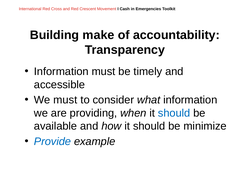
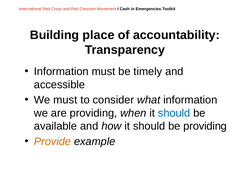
make: make -> place (99, 35)
be minimize: minimize -> providing (205, 126)
Provide colour: blue -> orange (52, 142)
